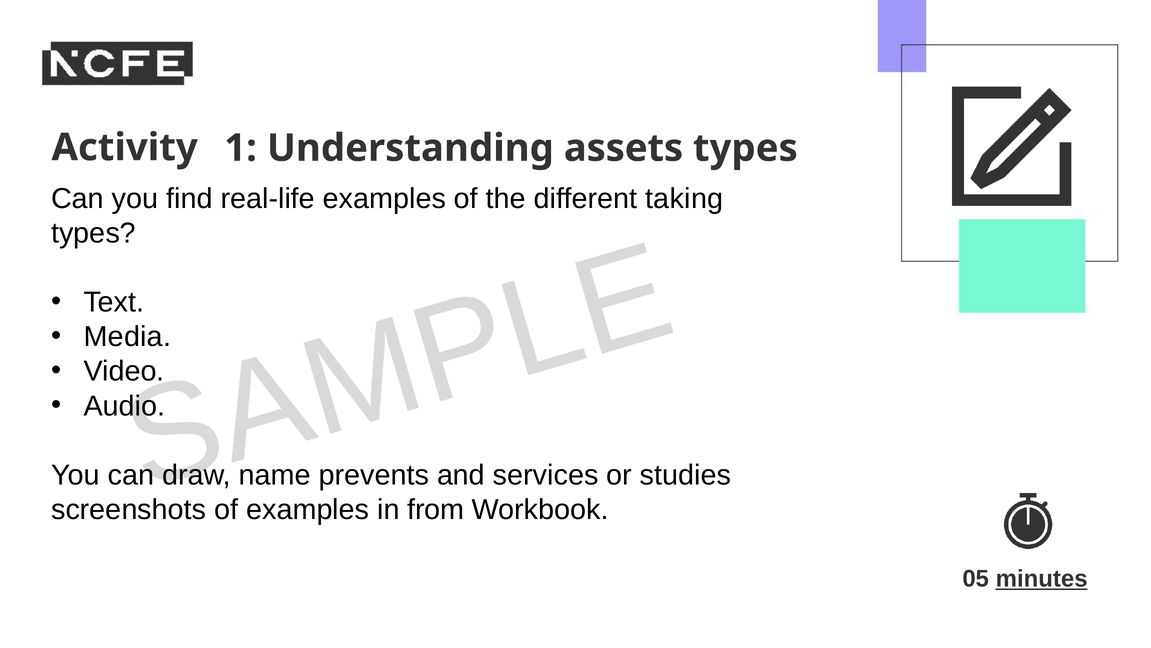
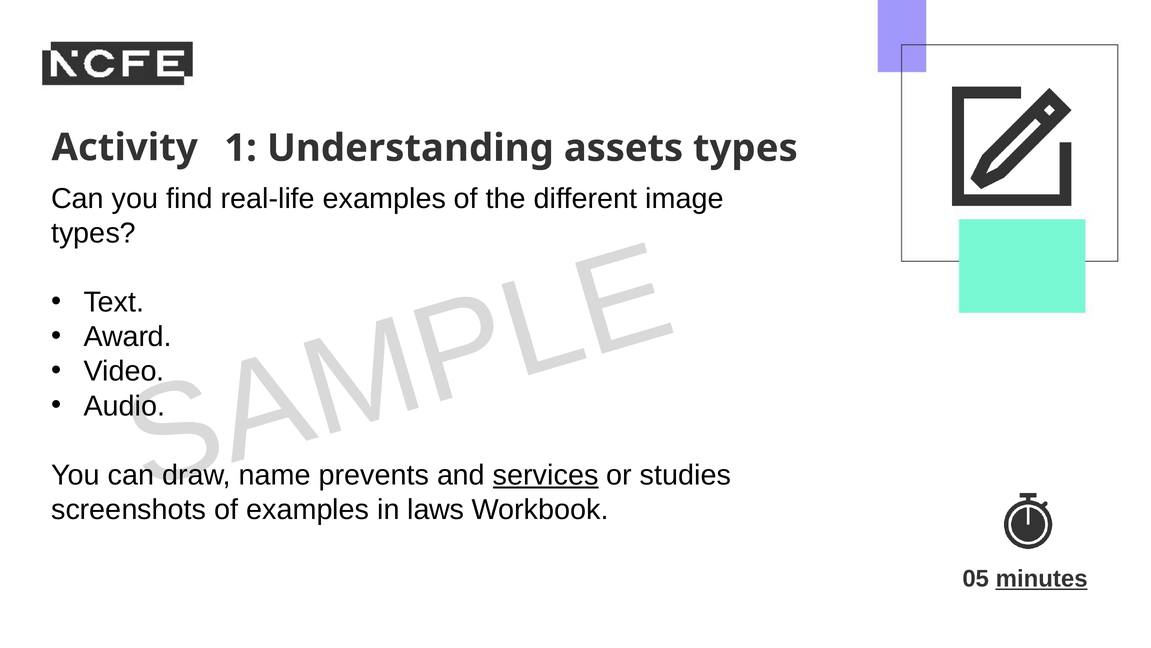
taking: taking -> image (684, 198)
Media: Media -> Award (128, 337)
services underline: none -> present (546, 475)
from: from -> laws (436, 509)
